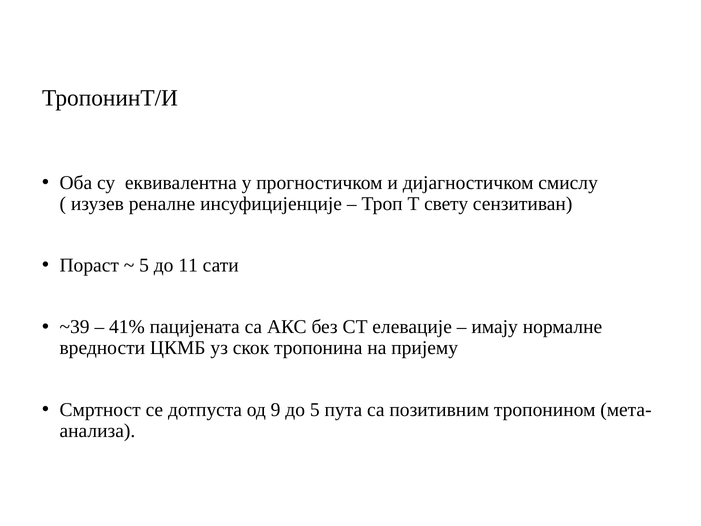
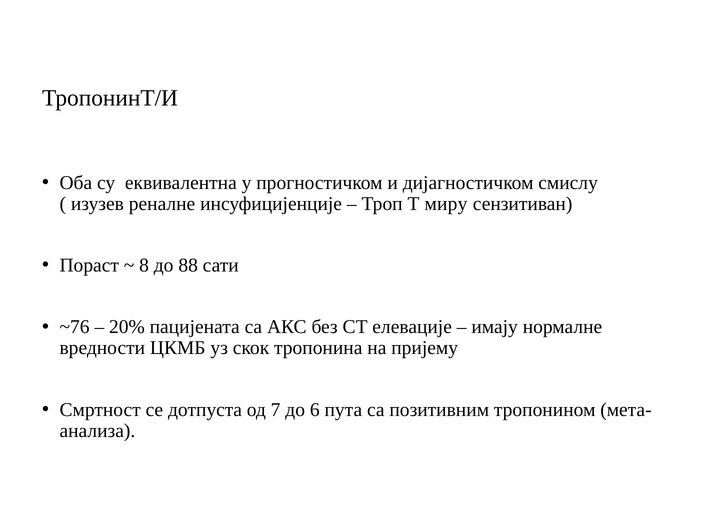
свету: свету -> миру (446, 204)
5: 5 -> 8 (144, 265)
11: 11 -> 88 (188, 265)
~39: ~39 -> ~76 (75, 327)
41%: 41% -> 20% (127, 327)
9: 9 -> 7 (276, 409)
до 5: 5 -> 6 (315, 409)
